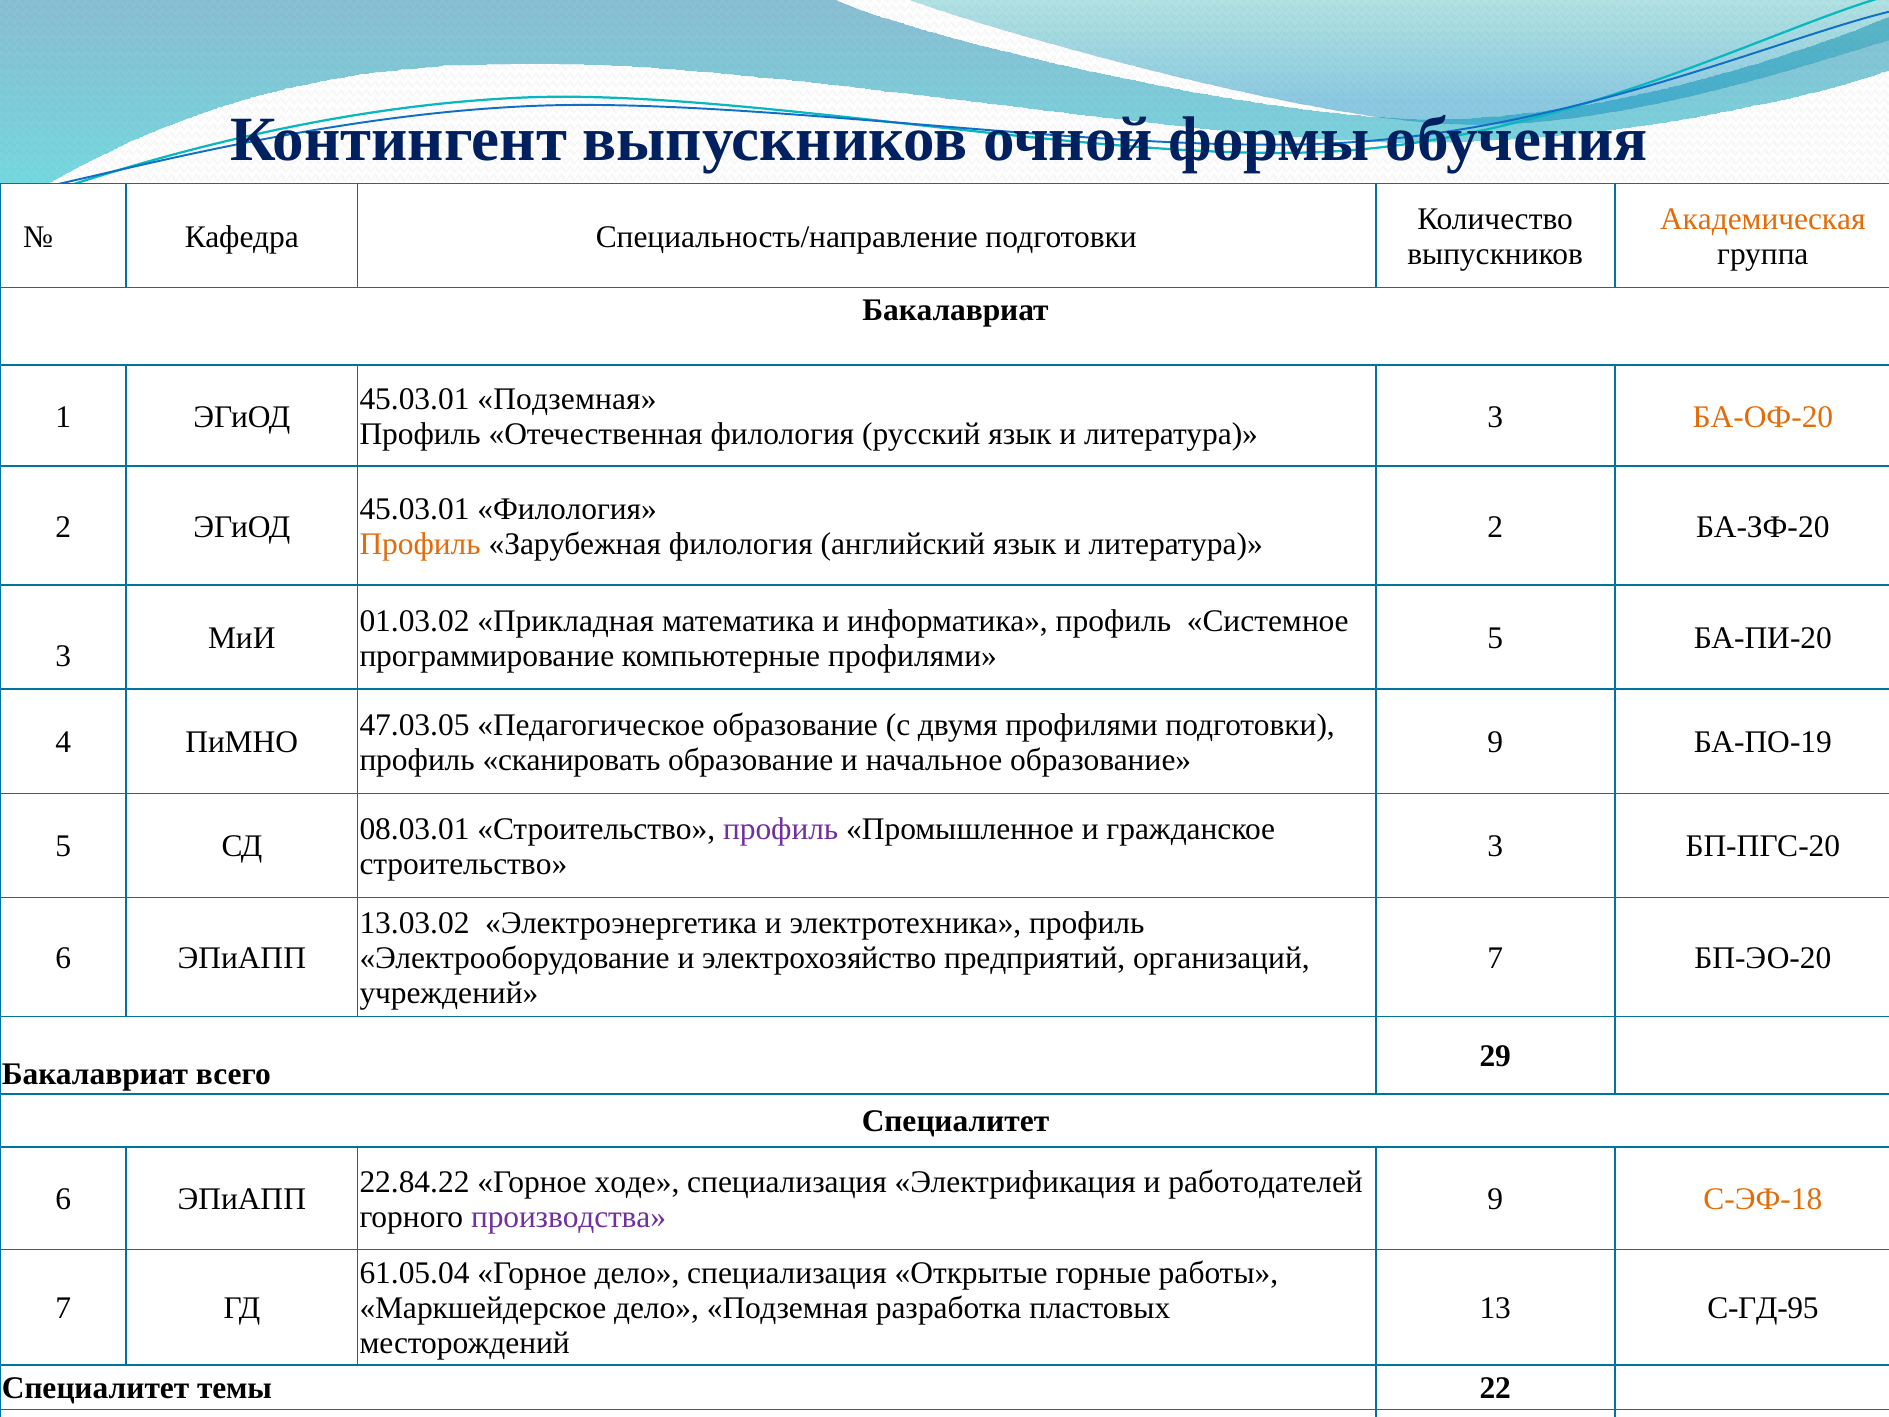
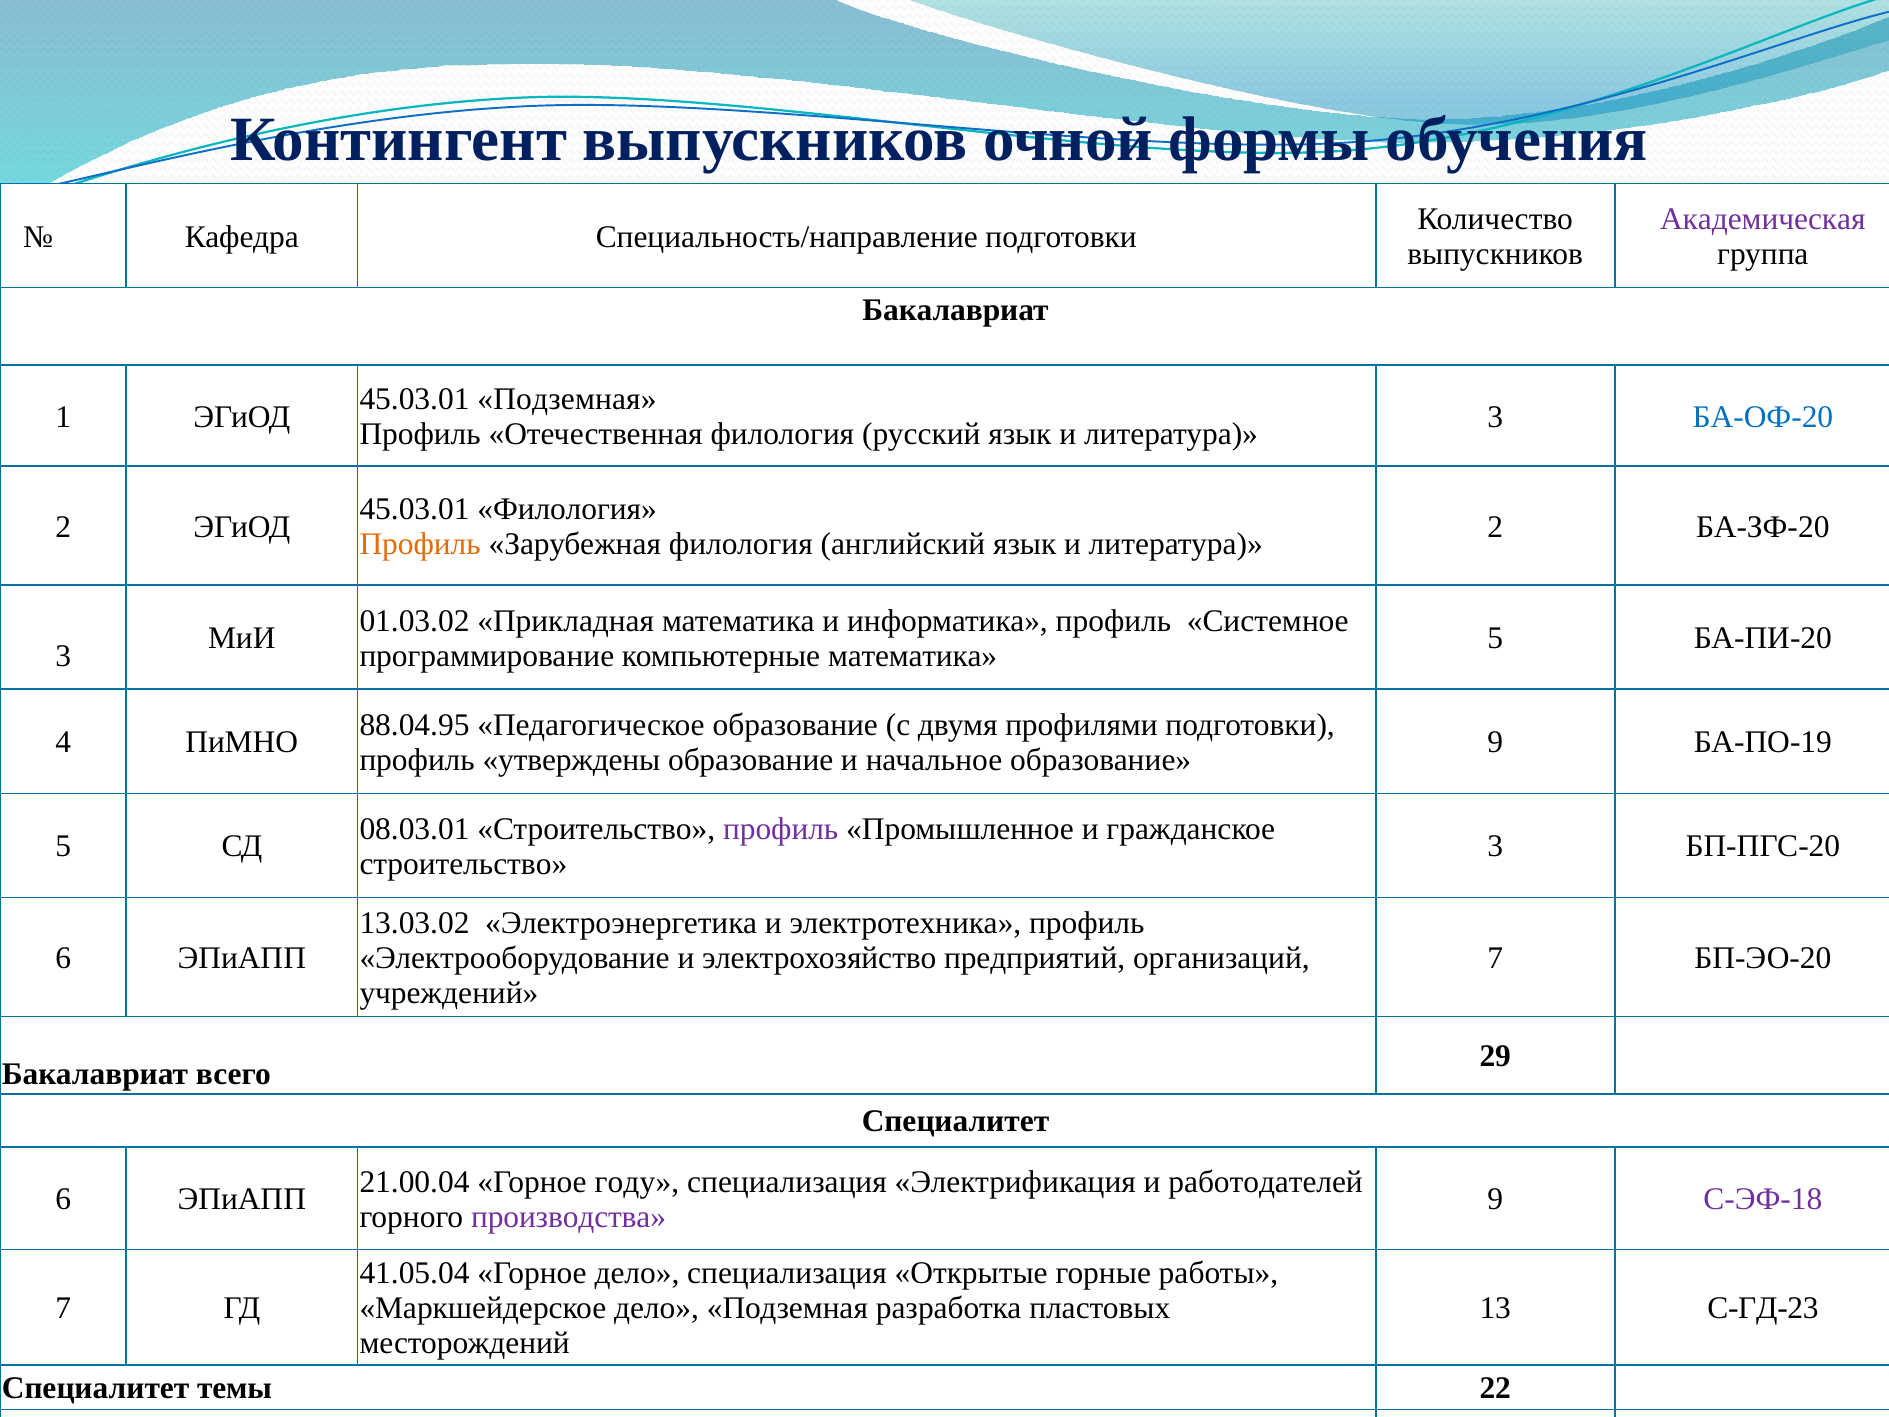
Академическая colour: orange -> purple (1763, 219)
БА-ОФ-20 colour: orange -> blue (1763, 417)
компьютерные профилями: профилями -> математика (913, 656)
47.03.05: 47.03.05 -> 88.04.95 (415, 725)
сканировать: сканировать -> утверждены (571, 760)
22.84.22: 22.84.22 -> 21.00.04 (415, 1182)
ходе: ходе -> году (637, 1182)
С-ЭФ-18 colour: orange -> purple (1763, 1199)
61.05.04: 61.05.04 -> 41.05.04 (415, 1273)
С-ГД-95: С-ГД-95 -> С-ГД-23 (1763, 1308)
